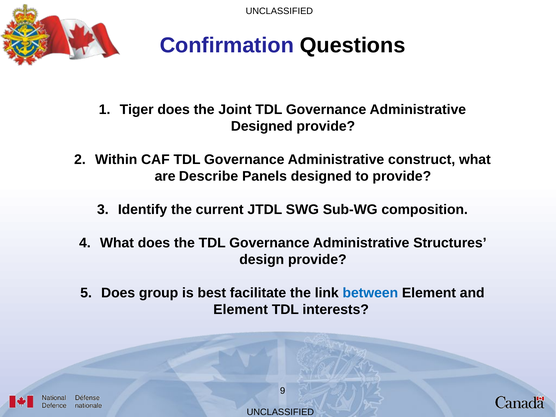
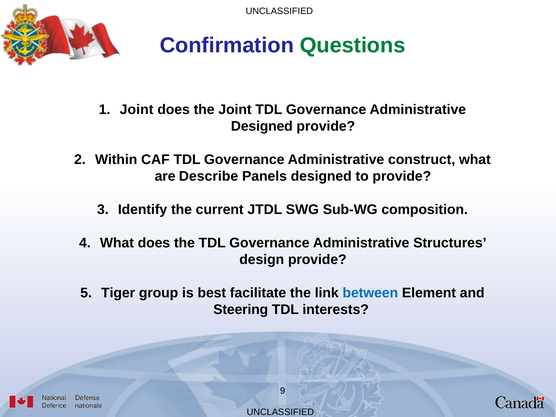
Questions colour: black -> green (353, 45)
Tiger: Tiger -> Joint (137, 110)
Does: Does -> Tiger (118, 293)
Element: Element -> Steering (241, 310)
